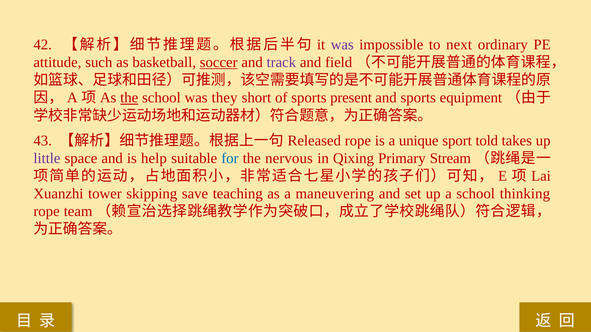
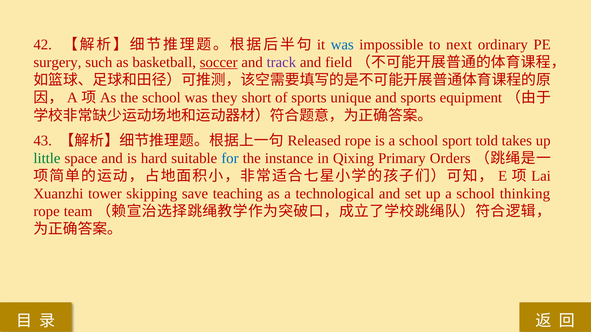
was colour: purple -> blue (342, 45)
attitude: attitude -> surgery (57, 62)
the underline: present -> none (129, 98)
present: present -> unique (351, 98)
is a unique: unique -> school (419, 141)
little colour: purple -> green (47, 158)
help: help -> hard (154, 158)
nervous: nervous -> instance (289, 158)
Stream: Stream -> Orders (450, 158)
maneuvering: maneuvering -> technological (335, 194)
